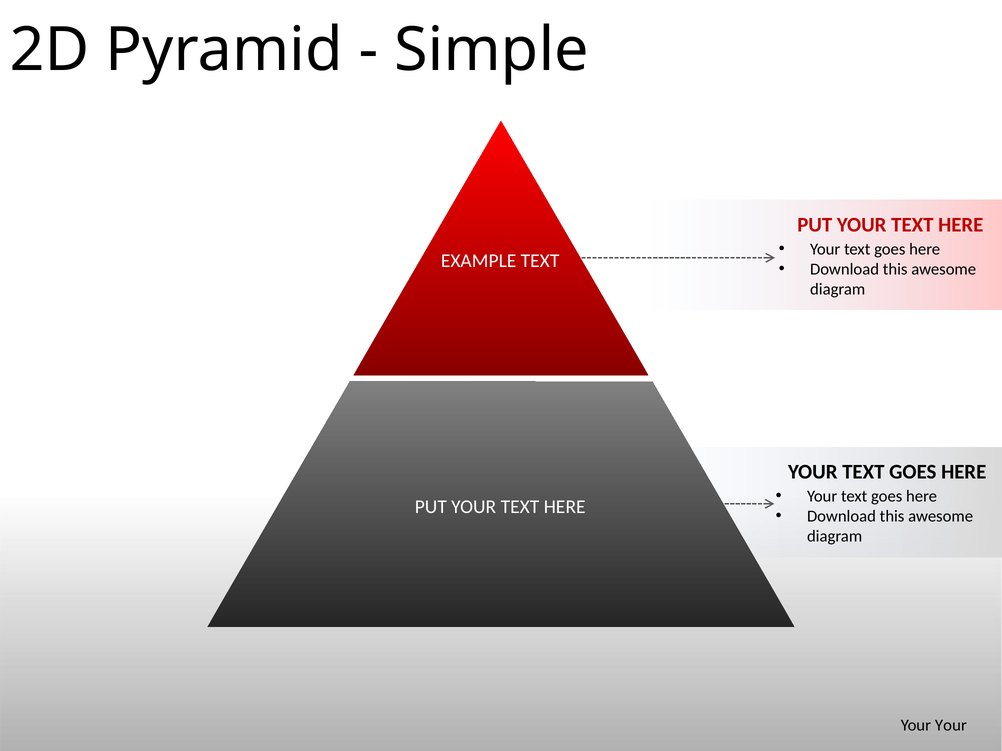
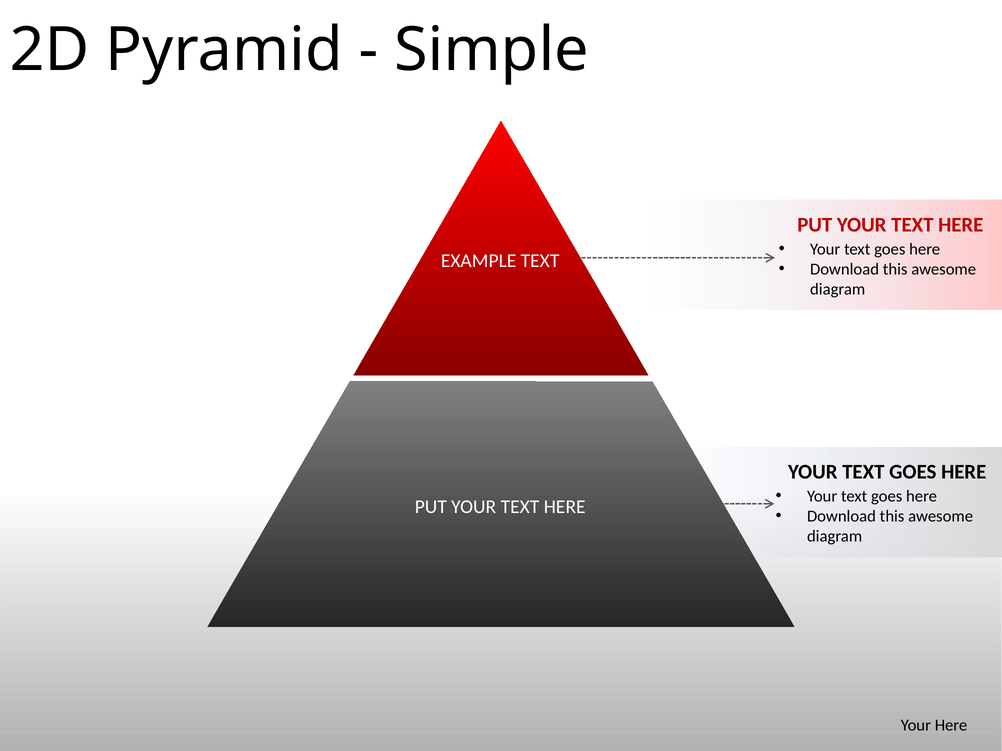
Your Your: Your -> Here (951, 726)
